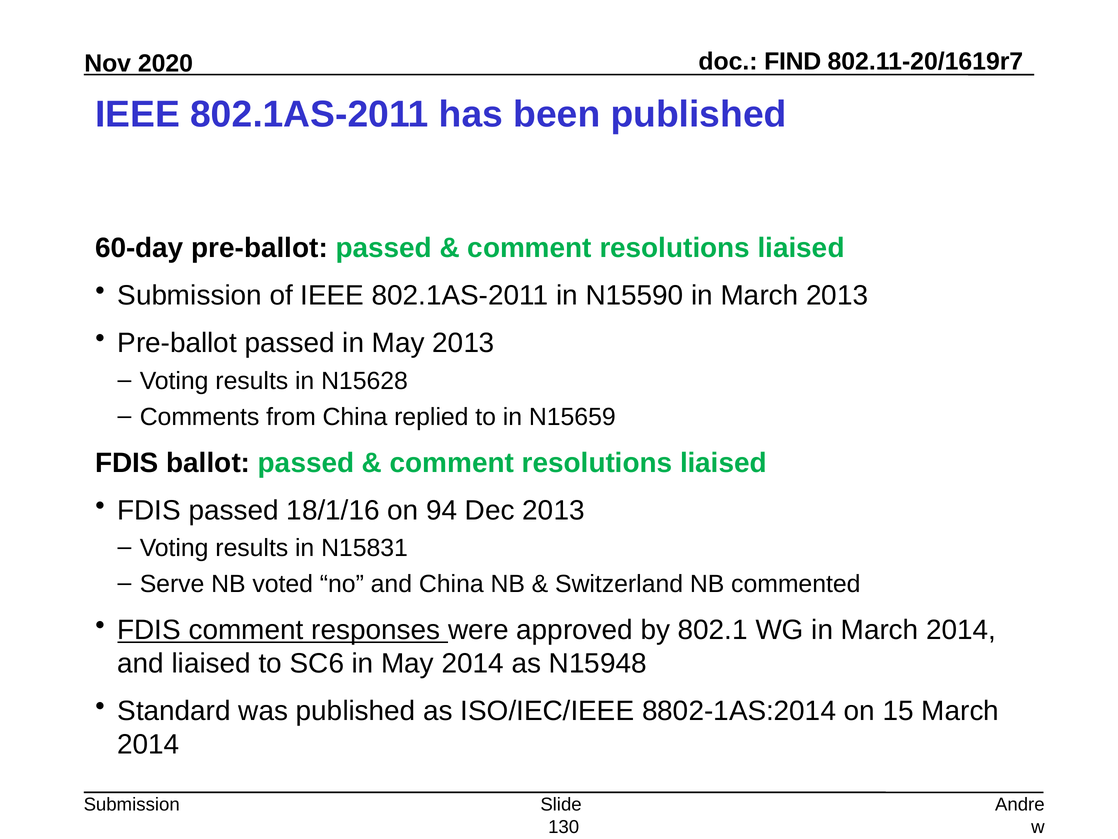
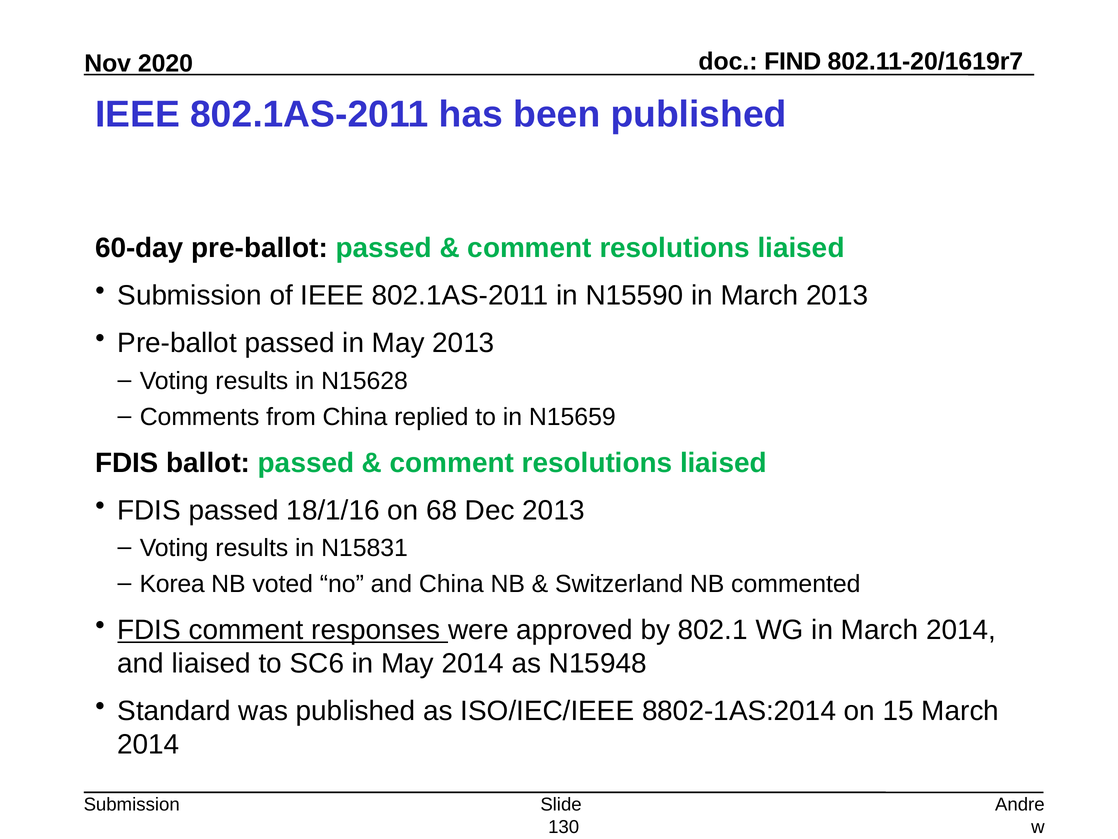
94: 94 -> 68 (442, 510)
Serve: Serve -> Korea (172, 584)
